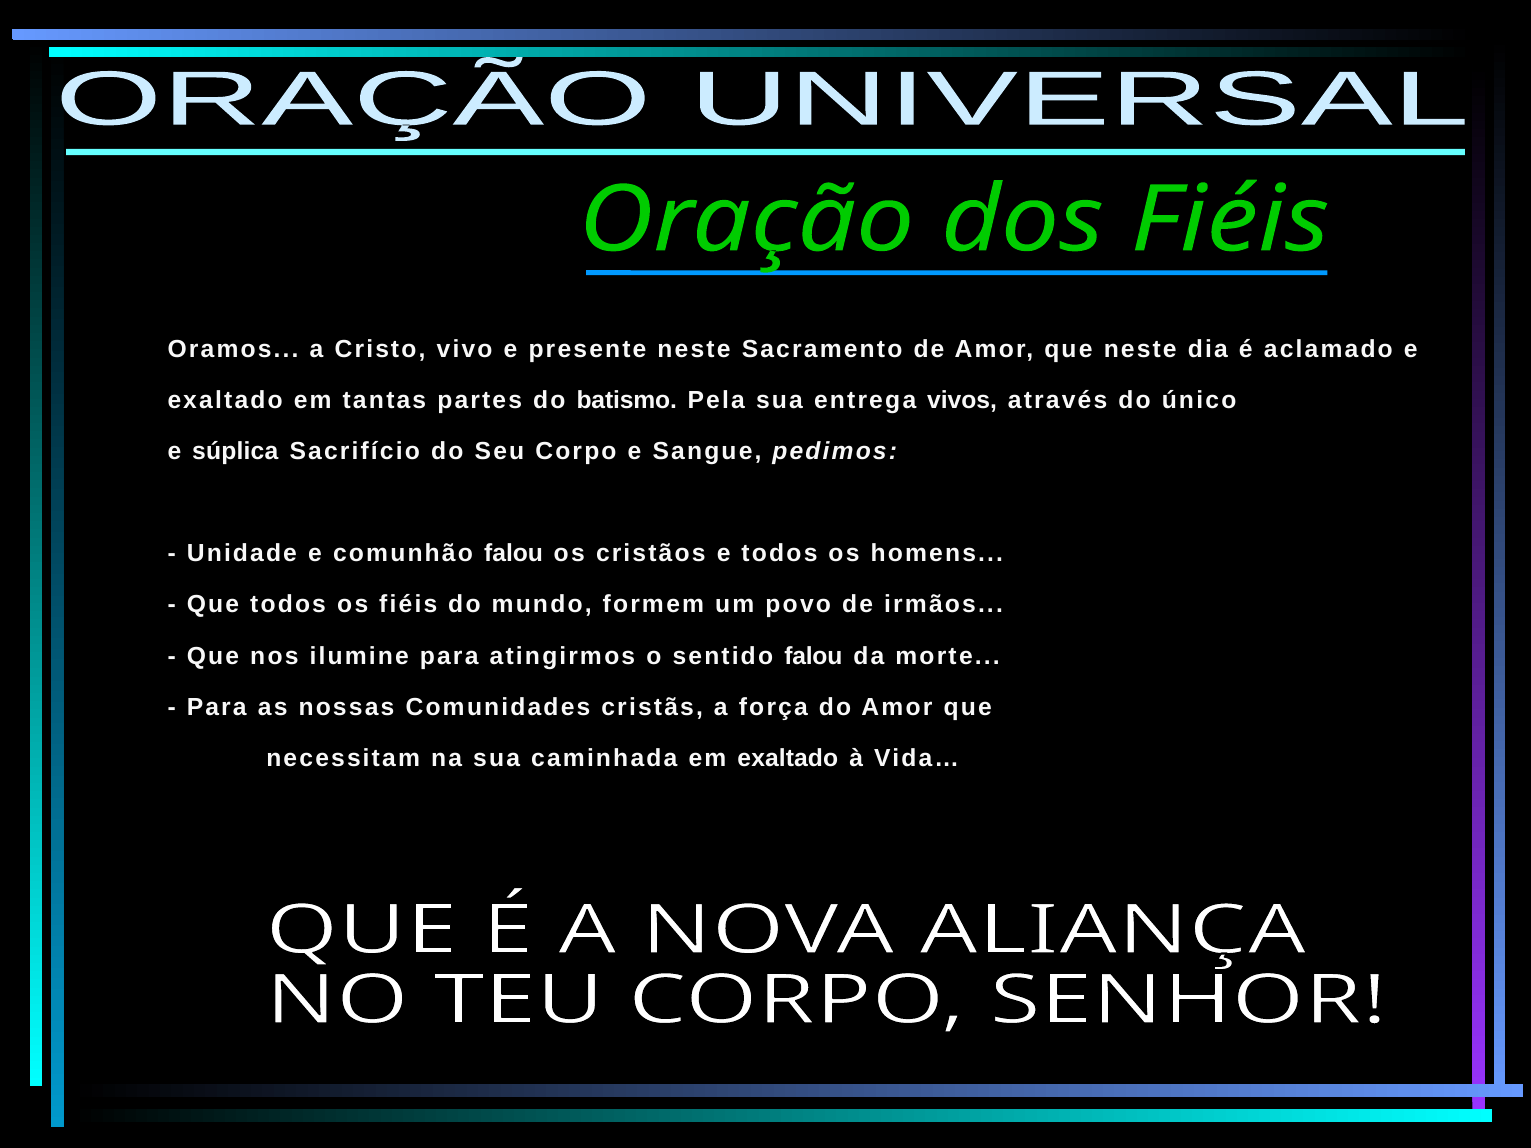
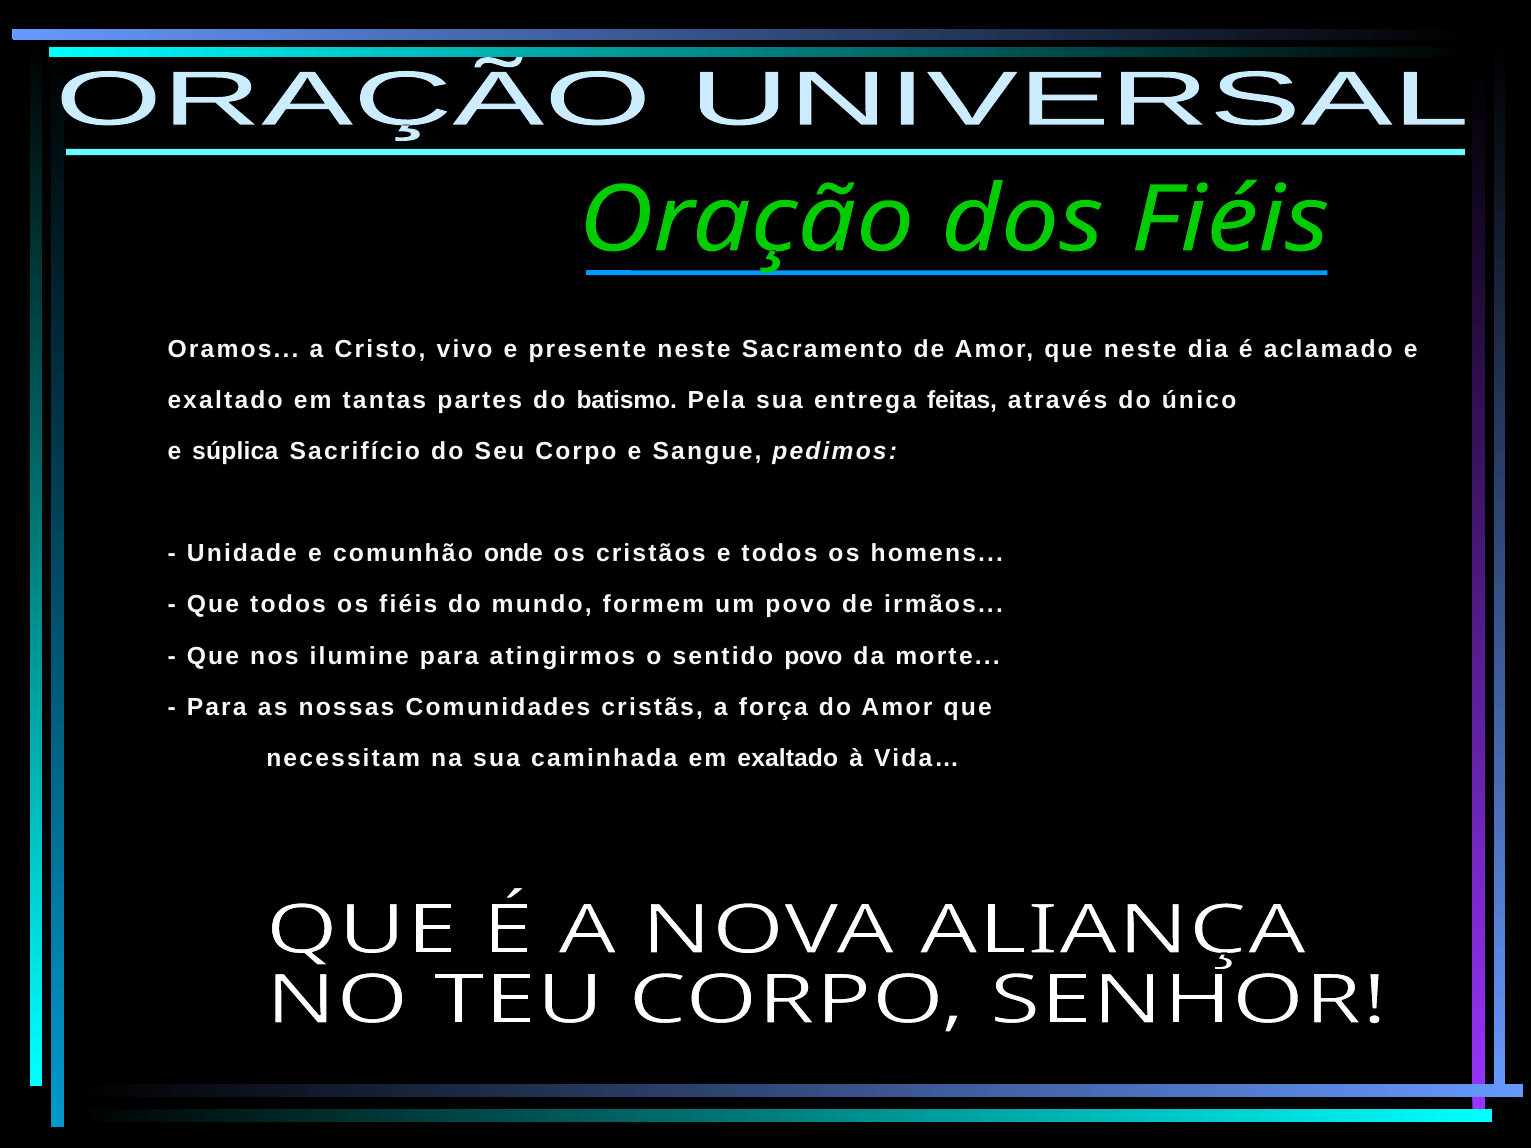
vivos: vivos -> feitas (962, 401)
comunhão falou: falou -> onde (514, 554)
sentido falou: falou -> povo (813, 656)
